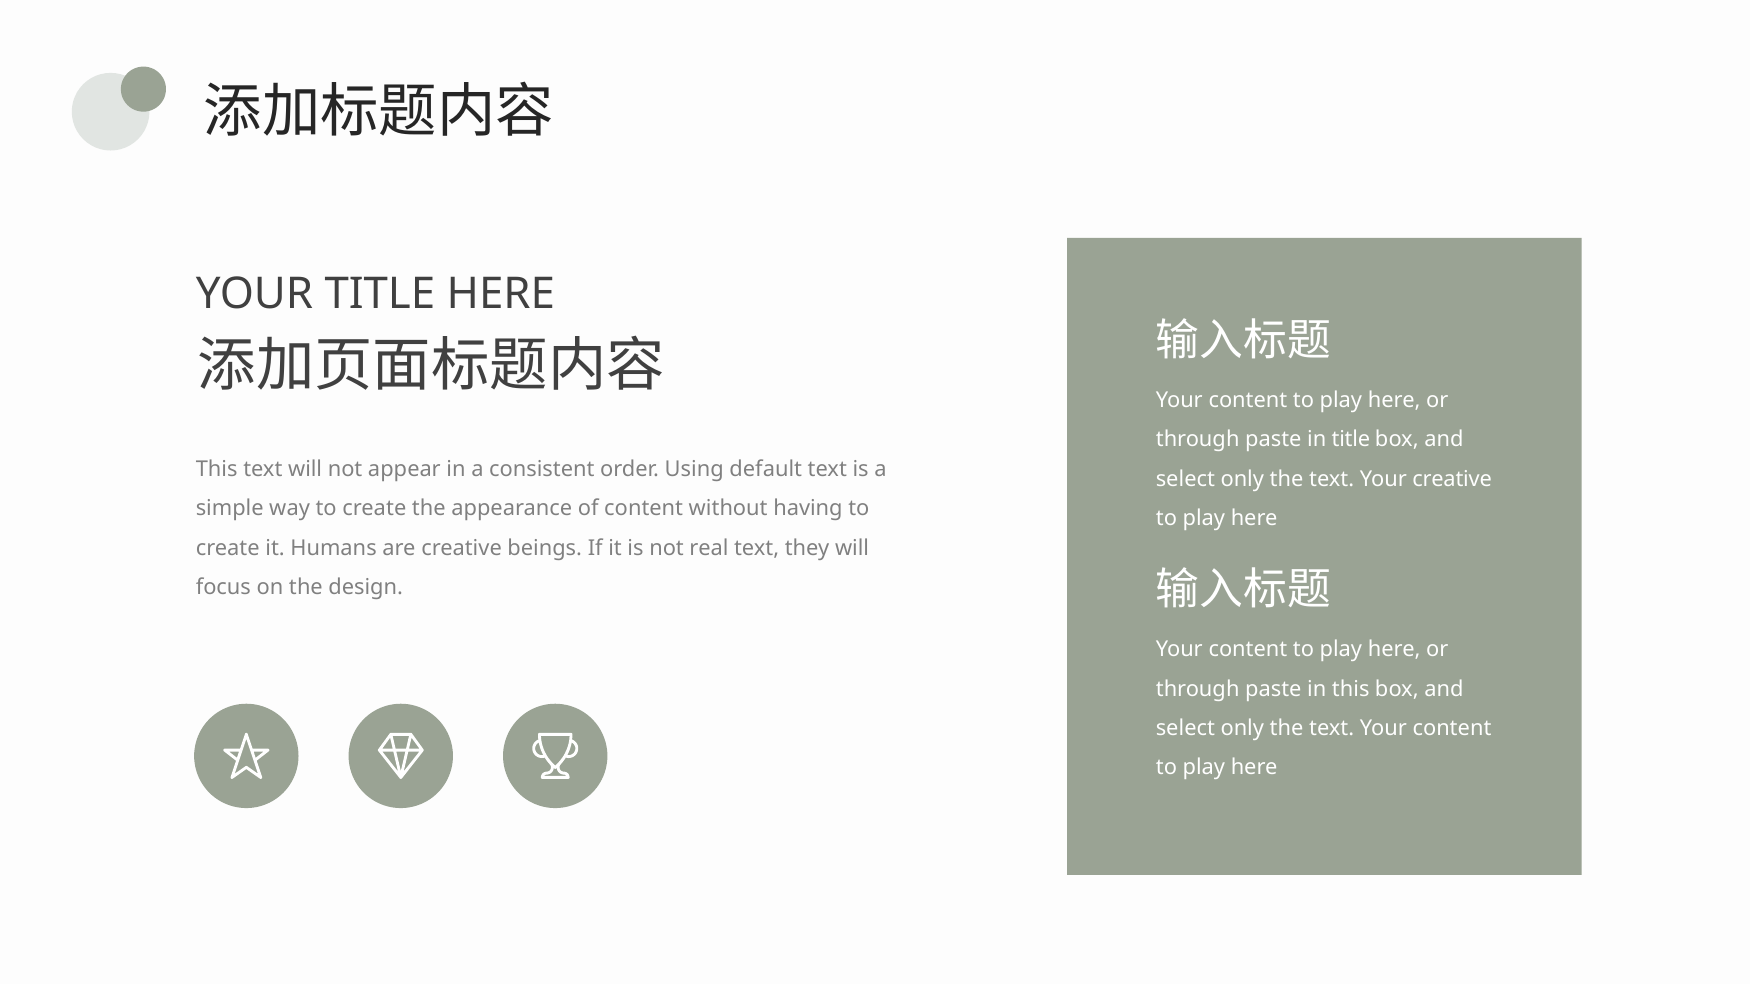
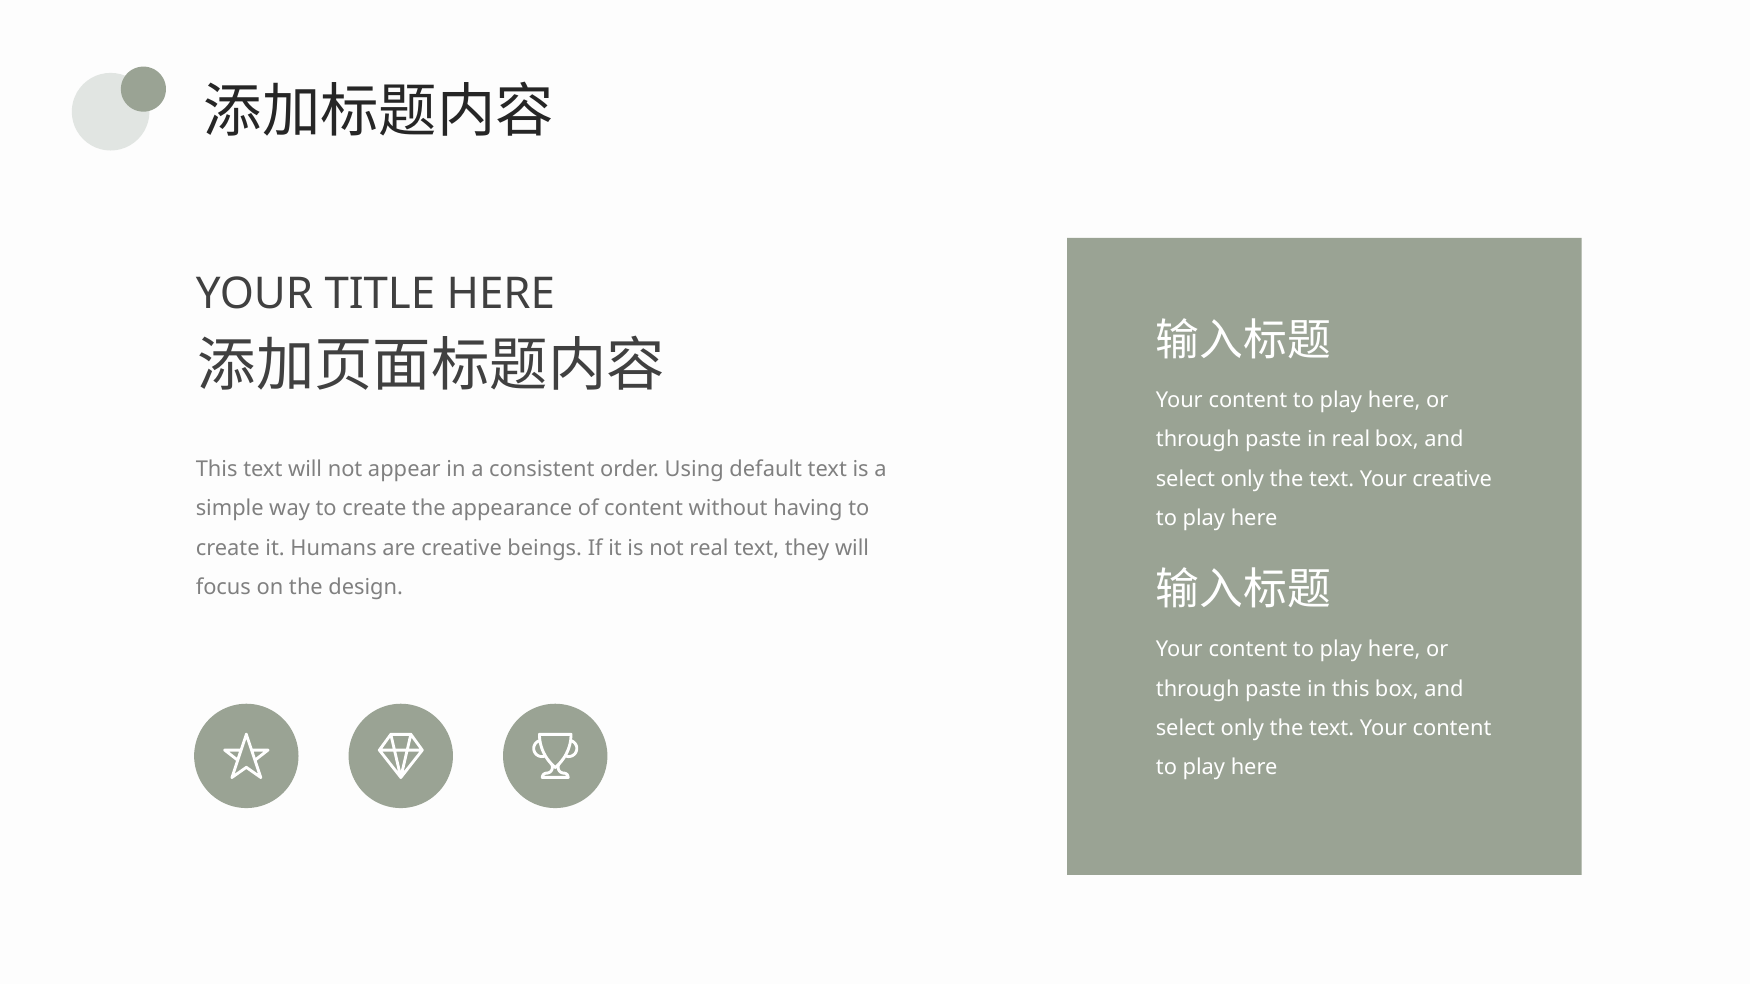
in title: title -> real (1351, 440)
